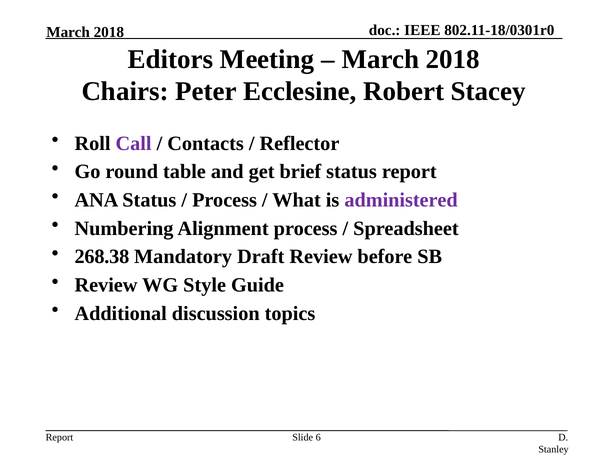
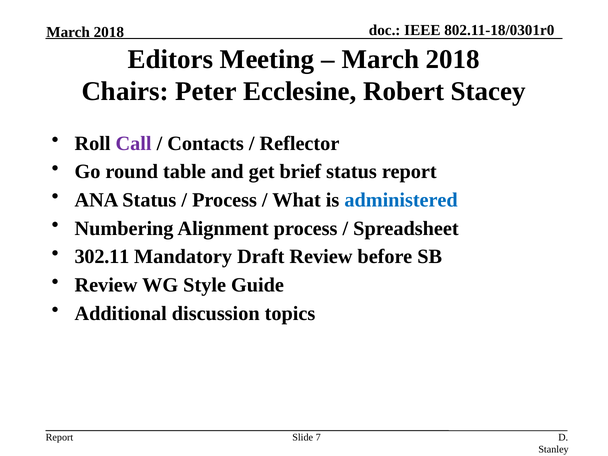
administered colour: purple -> blue (401, 200)
268.38: 268.38 -> 302.11 (102, 257)
6: 6 -> 7 (318, 437)
